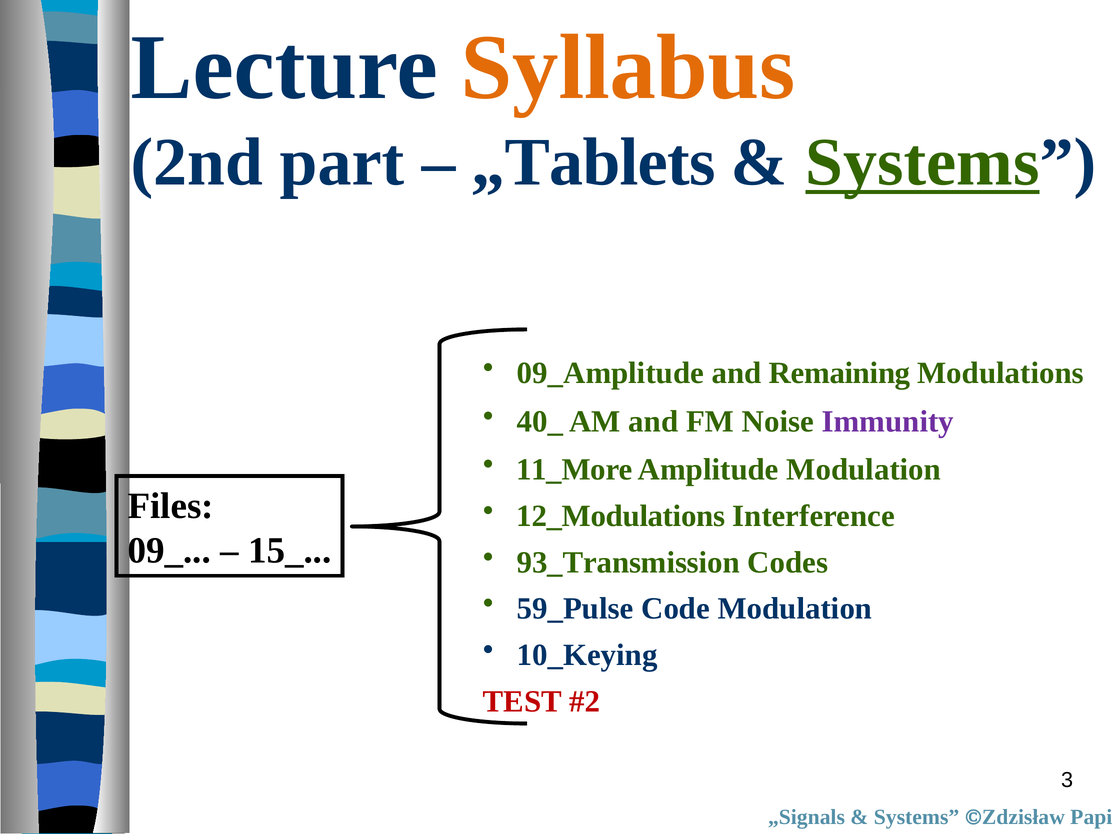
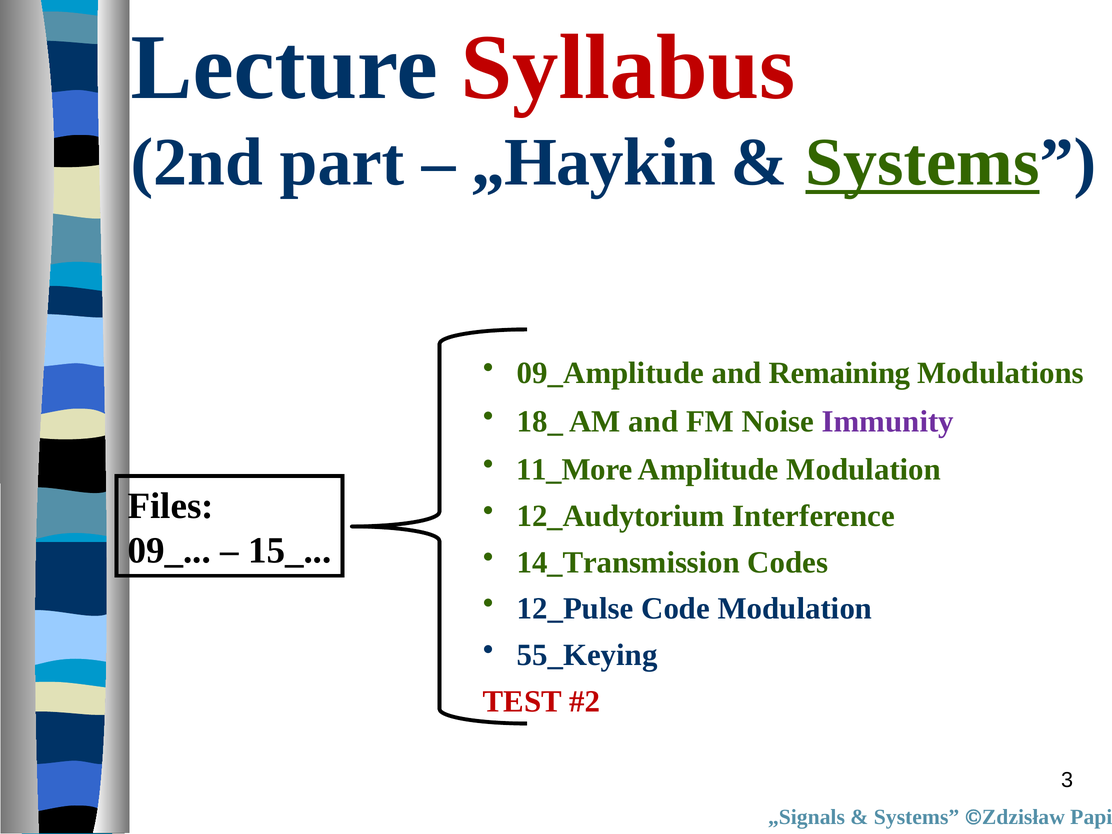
Syllabus colour: orange -> red (628, 68)
„Tablets: „Tablets -> „Haykin (594, 162)
40_: 40_ -> 18_ (540, 421)
12_Modulations: 12_Modulations -> 12_Audytorium (621, 516)
93_Transmission: 93_Transmission -> 14_Transmission (628, 562)
59_Pulse: 59_Pulse -> 12_Pulse (575, 609)
10_Keying: 10_Keying -> 55_Keying (587, 655)
